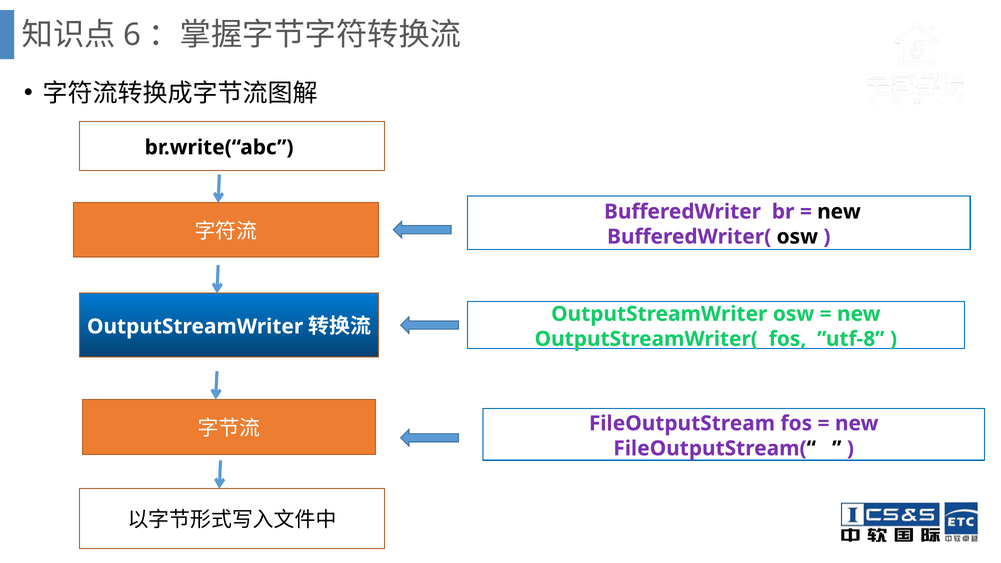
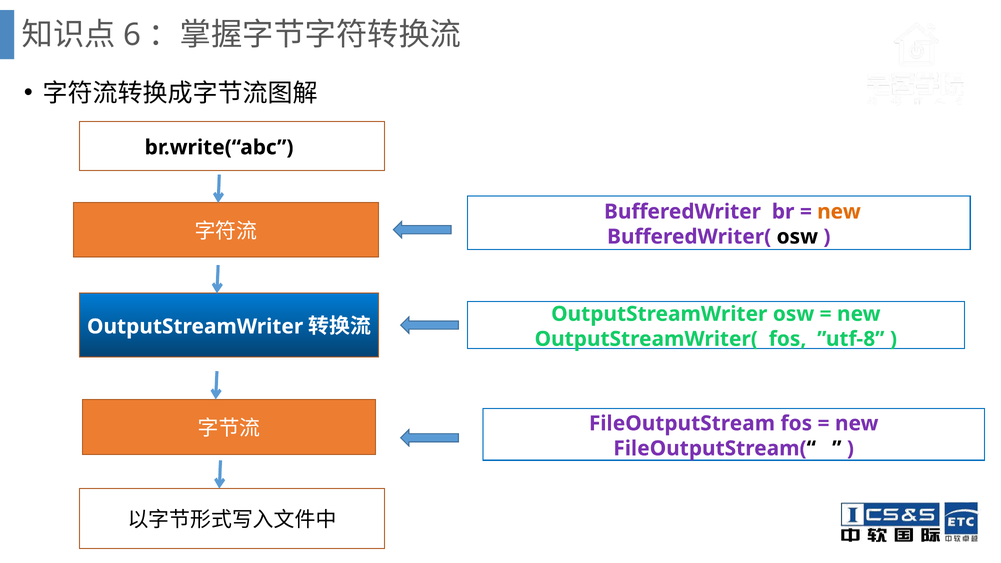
new colour: black -> orange (839, 212)
